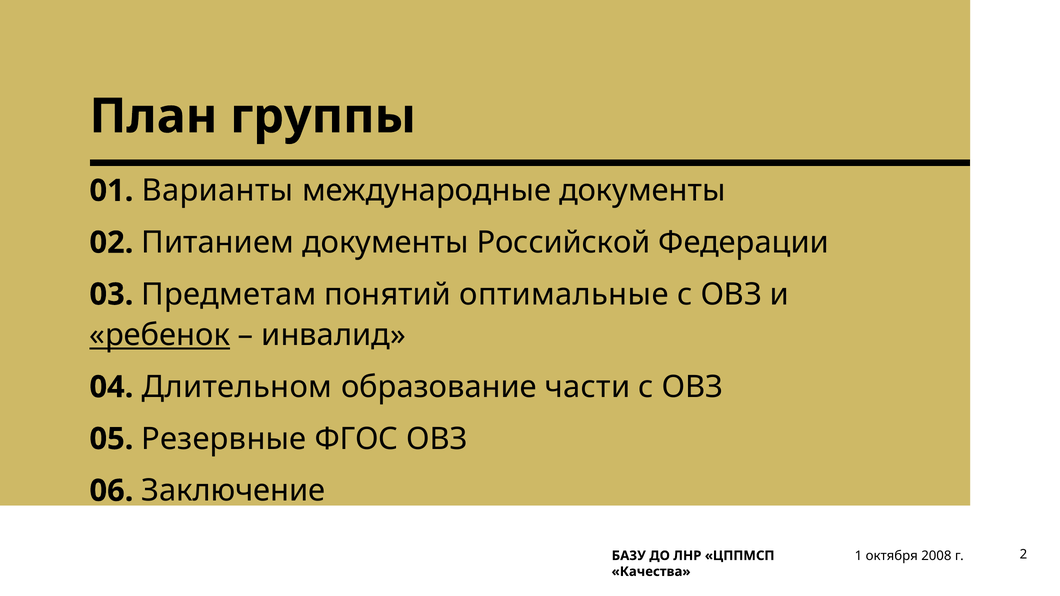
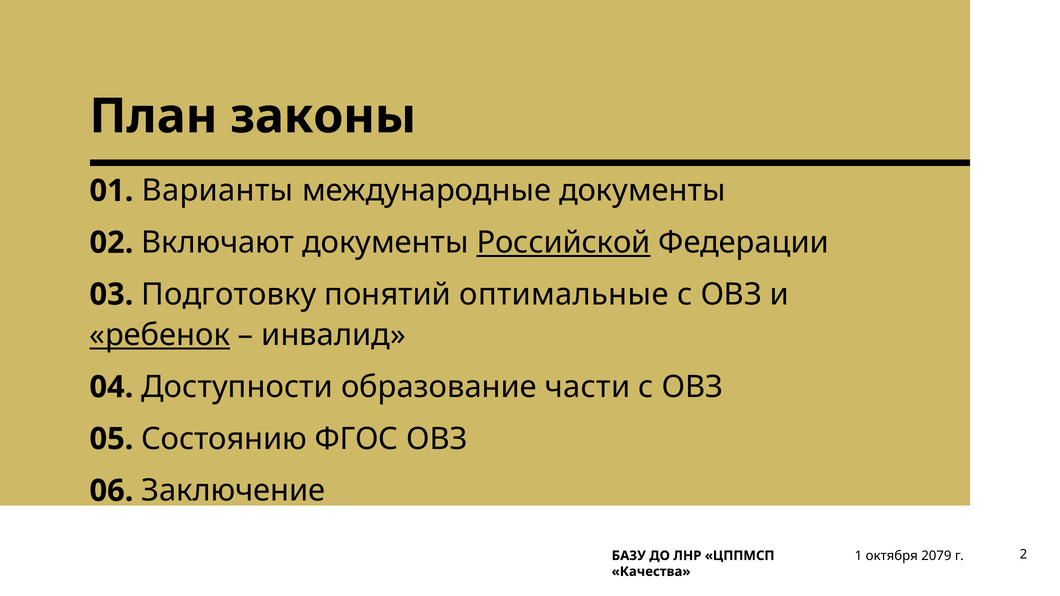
группы: группы -> законы (323, 116)
Питанием: Питанием -> Включают (218, 243)
Российской underline: none -> present (564, 243)
Предметам: Предметам -> Подготовку (229, 295)
Длительном: Длительном -> Доступности (237, 387)
Резервные: Резервные -> Состоянию (224, 439)
2008: 2008 -> 2079 (936, 556)
